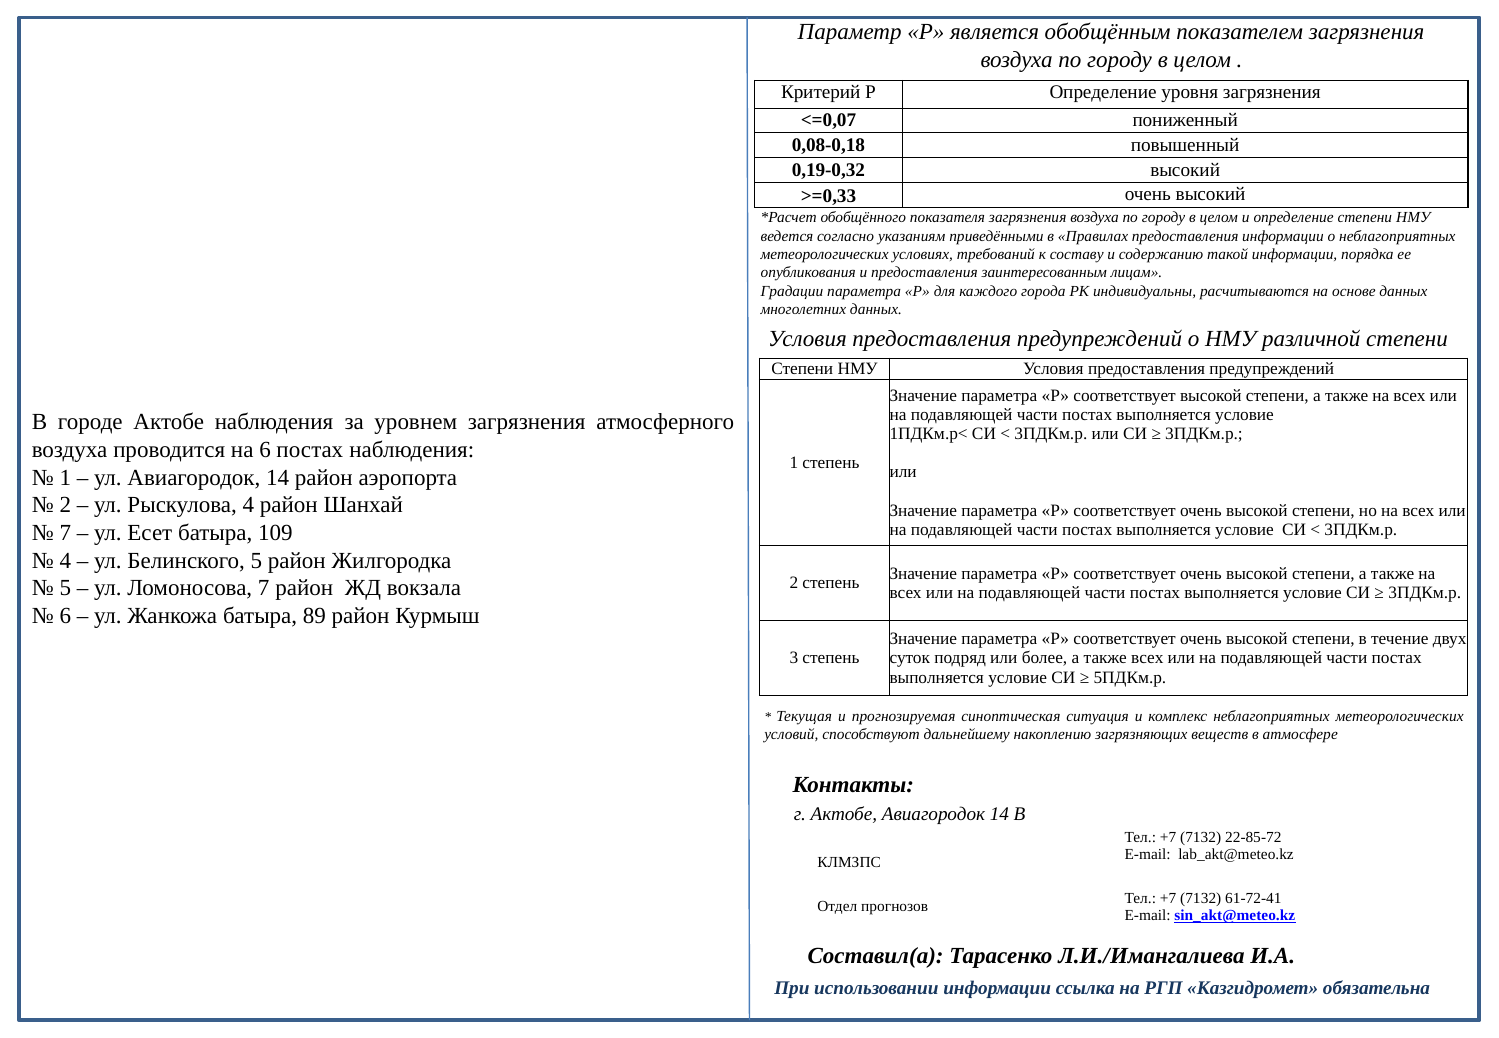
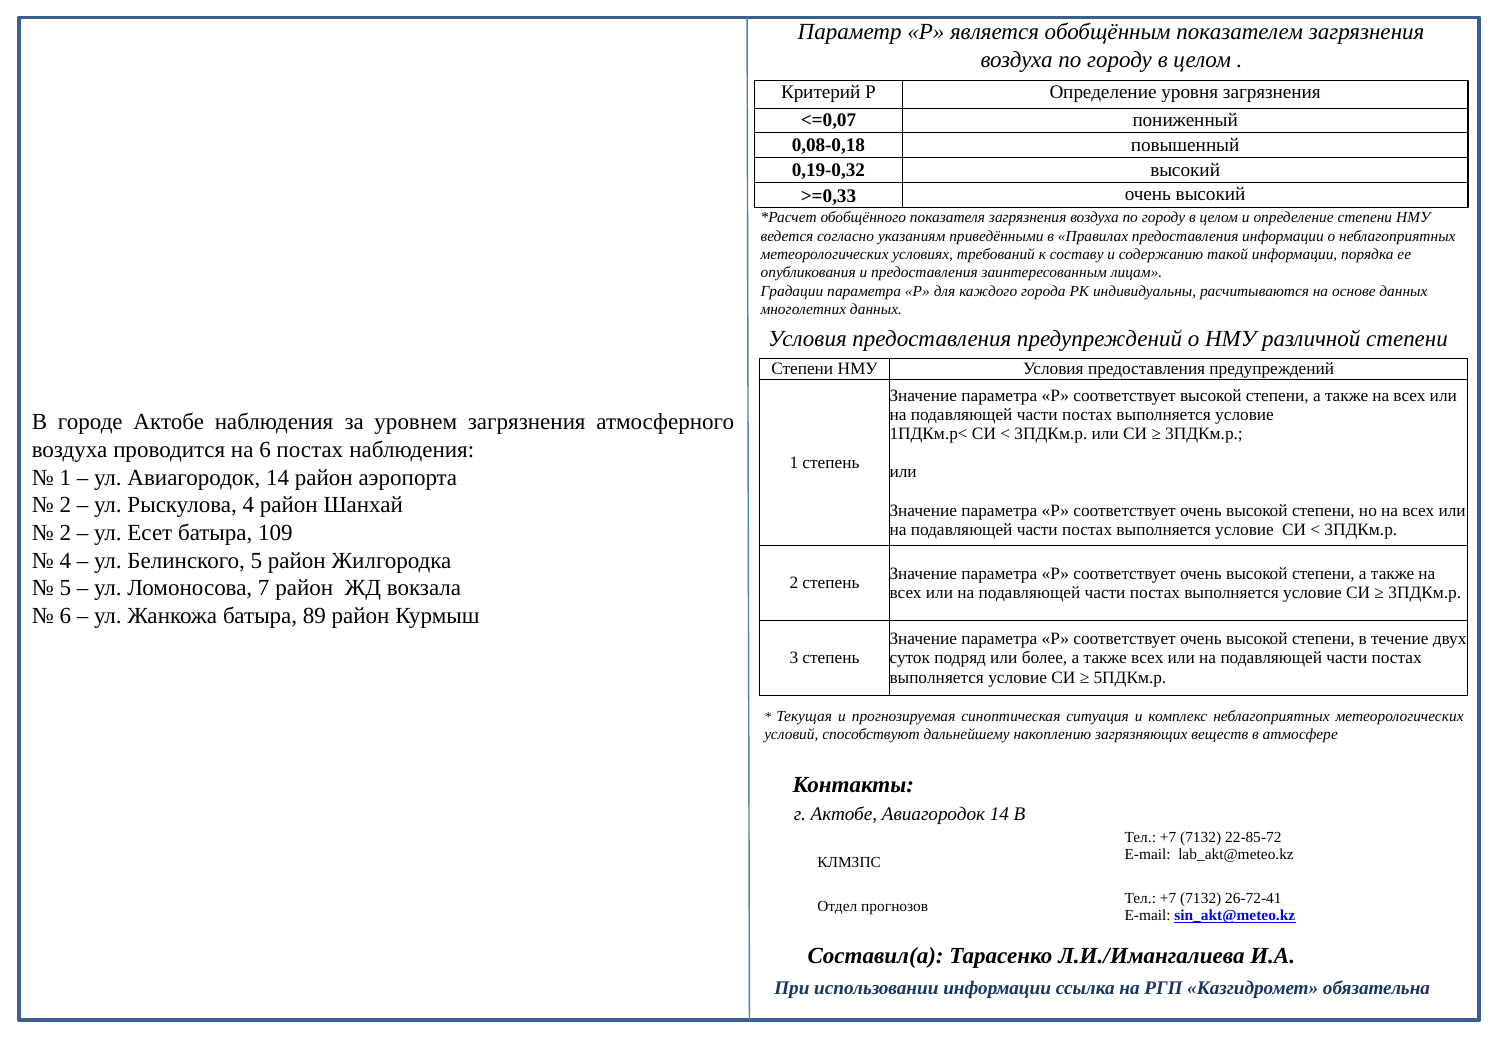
7: 7 -> 2 (65, 533)
61-72-41: 61-72-41 -> 26-72-41 (1253, 898)
